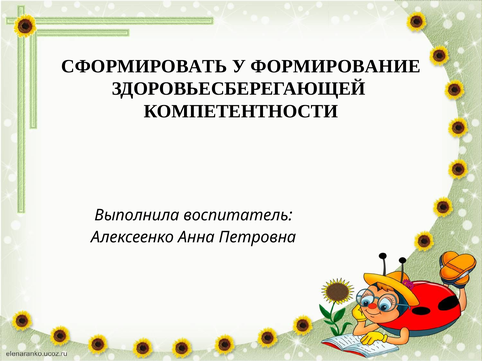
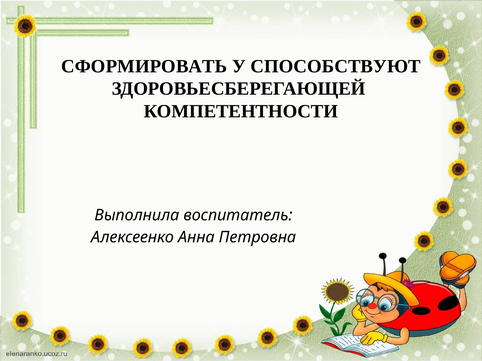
ФОРМИРОВАНИЕ: ФОРМИРОВАНИЕ -> СПОСОБСТВУЮТ (336, 66)
